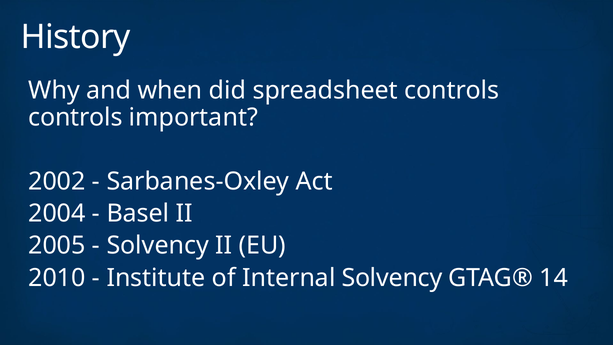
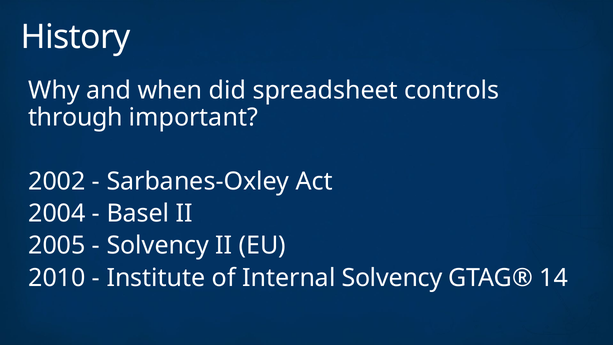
controls: controls -> through (75, 117)
